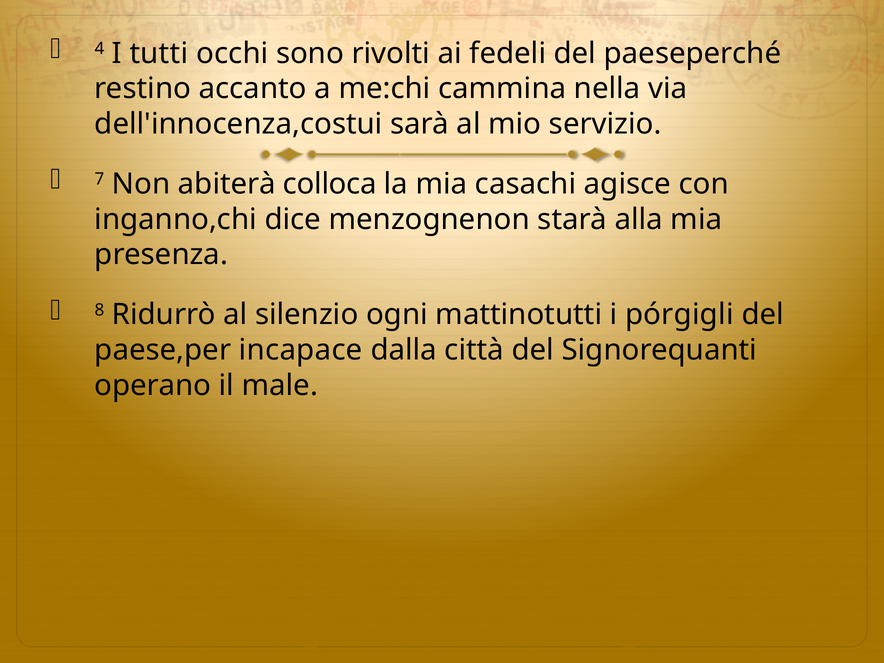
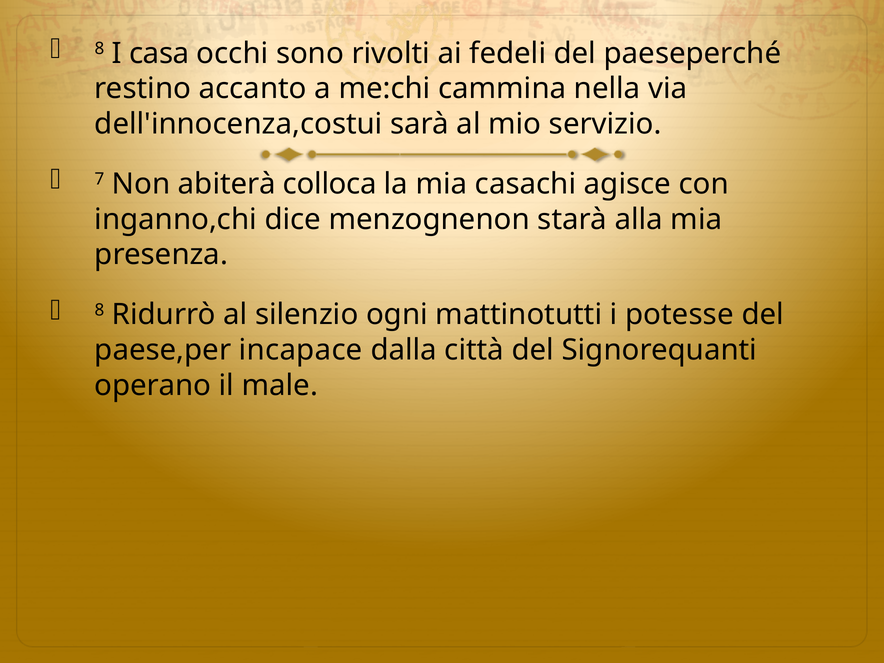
4: 4 -> 8 (99, 49)
tutti: tutti -> casa (159, 53)
pórgigli: pórgigli -> potesse (679, 315)
